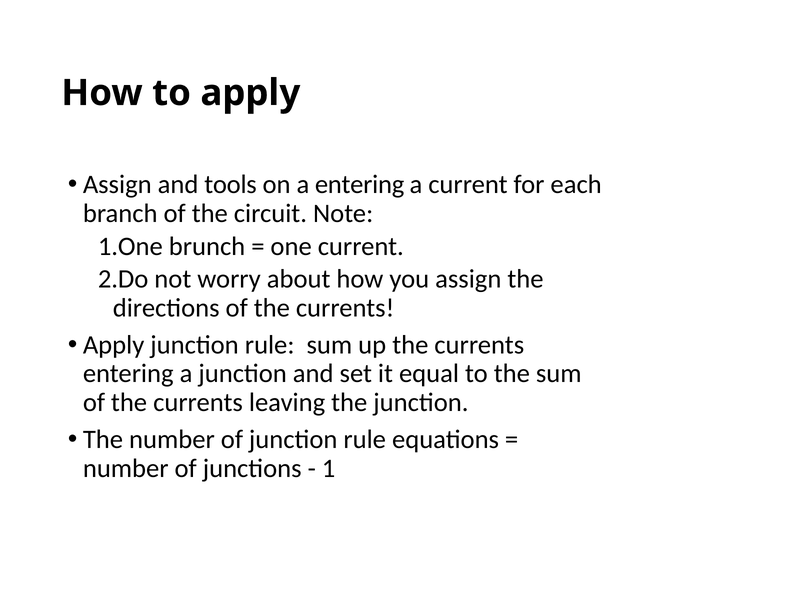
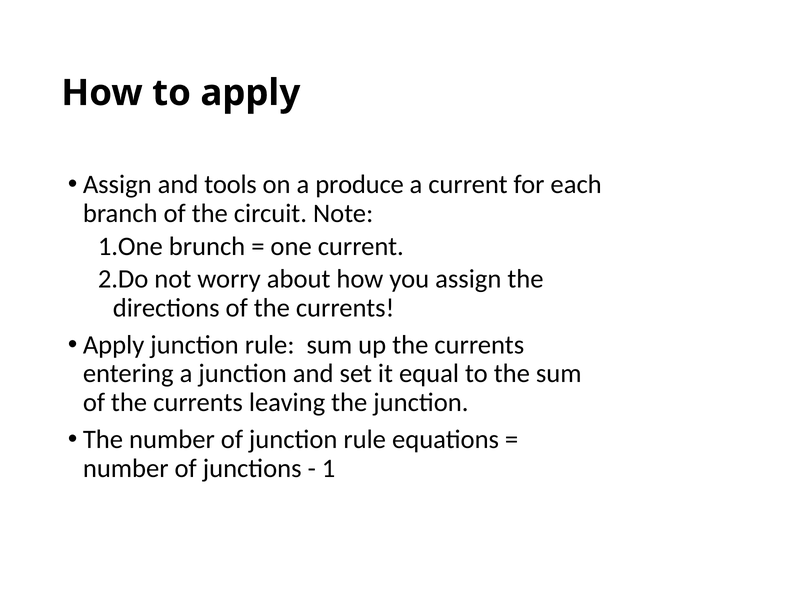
a entering: entering -> produce (360, 185)
